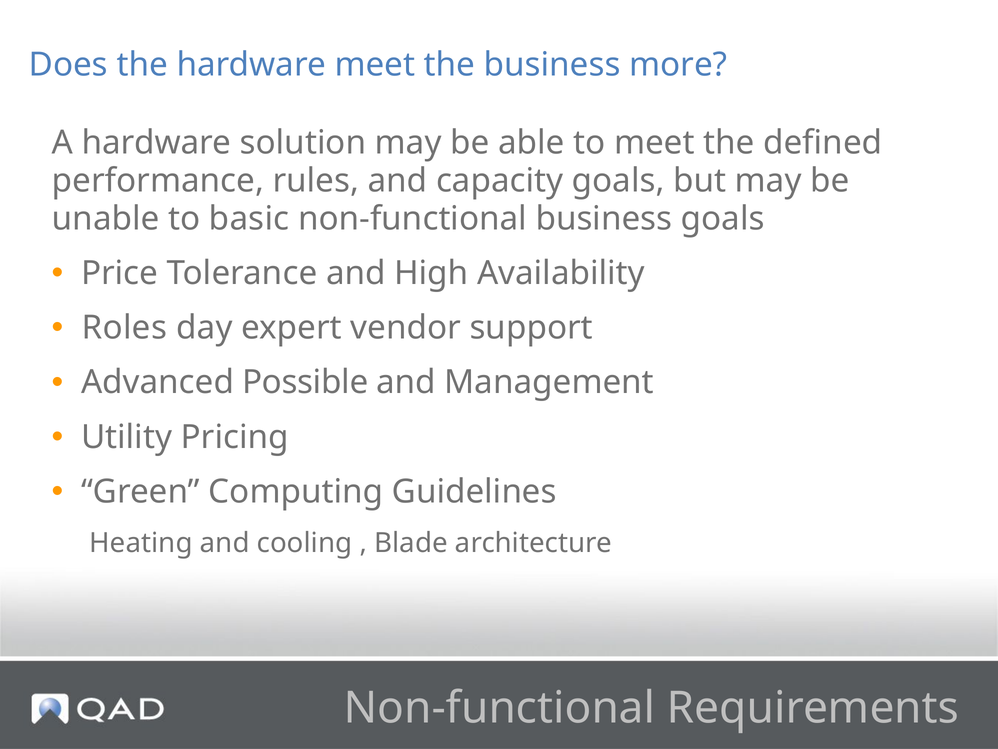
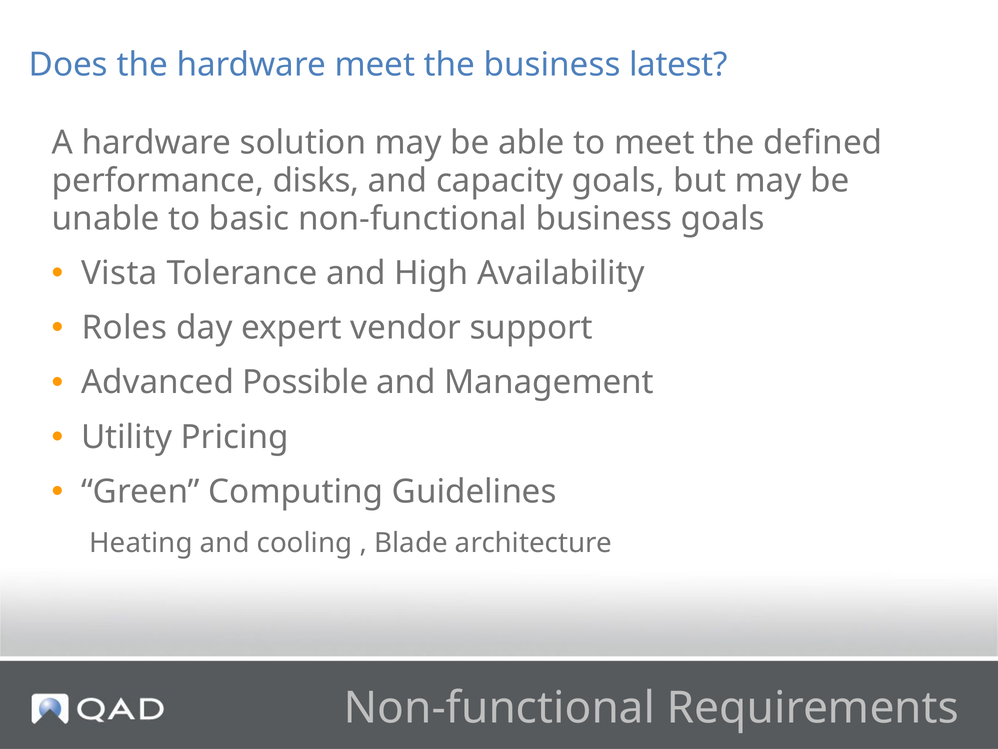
more: more -> latest (678, 65)
rules: rules -> disks (316, 181)
Price: Price -> Vista (119, 273)
